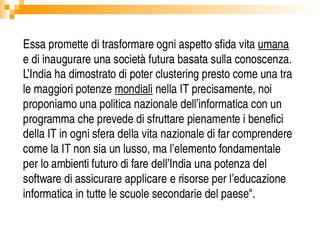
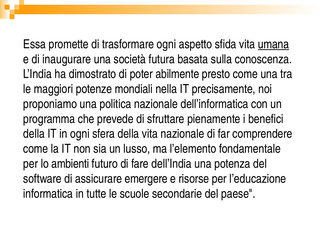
clustering: clustering -> abilmente (177, 74)
mondiali underline: present -> none (134, 89)
applicare: applicare -> emergere (146, 179)
